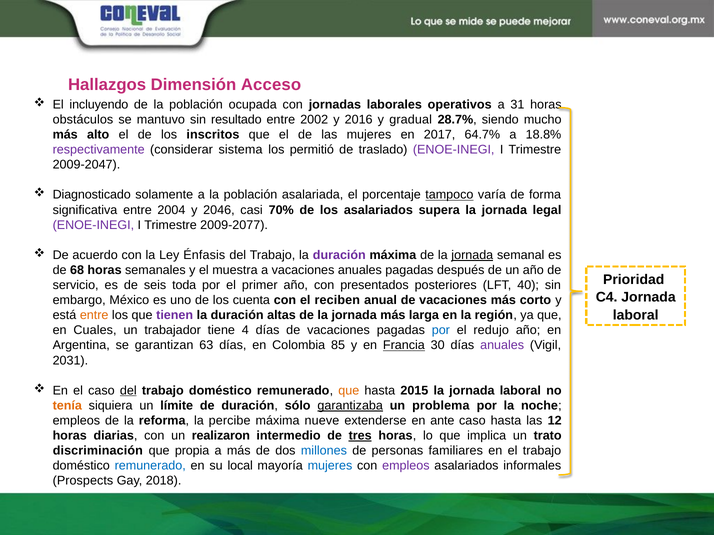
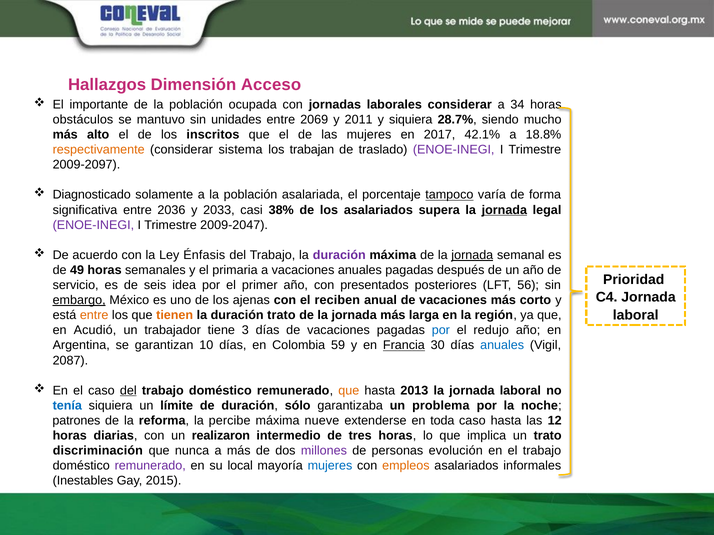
incluyendo: incluyendo -> importante (99, 105)
laborales operativos: operativos -> considerar (460, 105)
31: 31 -> 34 (517, 105)
resultado: resultado -> unidades (236, 120)
2002: 2002 -> 2069 (314, 120)
2016: 2016 -> 2011 (359, 120)
y gradual: gradual -> siquiera (411, 120)
64.7%: 64.7% -> 42.1% (482, 135)
respectivamente colour: purple -> orange (99, 150)
permitió: permitió -> trabajan (312, 150)
2009-2047: 2009-2047 -> 2009-2097 (86, 165)
2004: 2004 -> 2036 (171, 210)
2046: 2046 -> 2033 (219, 210)
70%: 70% -> 38% (281, 210)
jornada underline: none -> present (504, 210)
2009-2077: 2009-2077 -> 2009-2047 (234, 225)
68: 68 -> 49 (77, 270)
muestra: muestra -> primaria (235, 270)
toda: toda -> idea (184, 285)
40: 40 -> 56 (528, 285)
embargo underline: none -> present (79, 300)
cuenta: cuenta -> ajenas (251, 300)
tienen colour: purple -> orange (175, 316)
duración altas: altas -> trato (281, 316)
Cuales: Cuales -> Acudió (95, 331)
4: 4 -> 3 (245, 331)
63: 63 -> 10 (206, 346)
85: 85 -> 59 (338, 346)
anuales colour: purple -> blue (502, 346)
2031: 2031 -> 2087 (70, 361)
2015: 2015 -> 2013 (414, 391)
tenía colour: orange -> blue (67, 406)
garantizaba underline: present -> none (350, 406)
empleos: empleos -> patrones (76, 421)
ante: ante -> toda (442, 421)
tres underline: present -> none (360, 436)
propia: propia -> nunca (192, 451)
millones colour: blue -> purple (324, 451)
familiares: familiares -> evolución (456, 451)
remunerado colour: blue -> purple (150, 466)
empleos colour: purple -> orange (406, 466)
Prospects: Prospects -> Inestables (83, 481)
2018: 2018 -> 2015 (164, 481)
